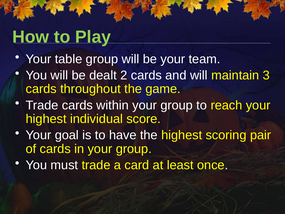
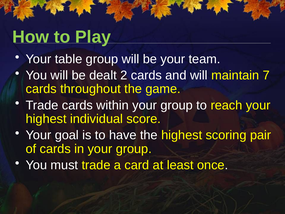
3: 3 -> 7 (266, 75)
